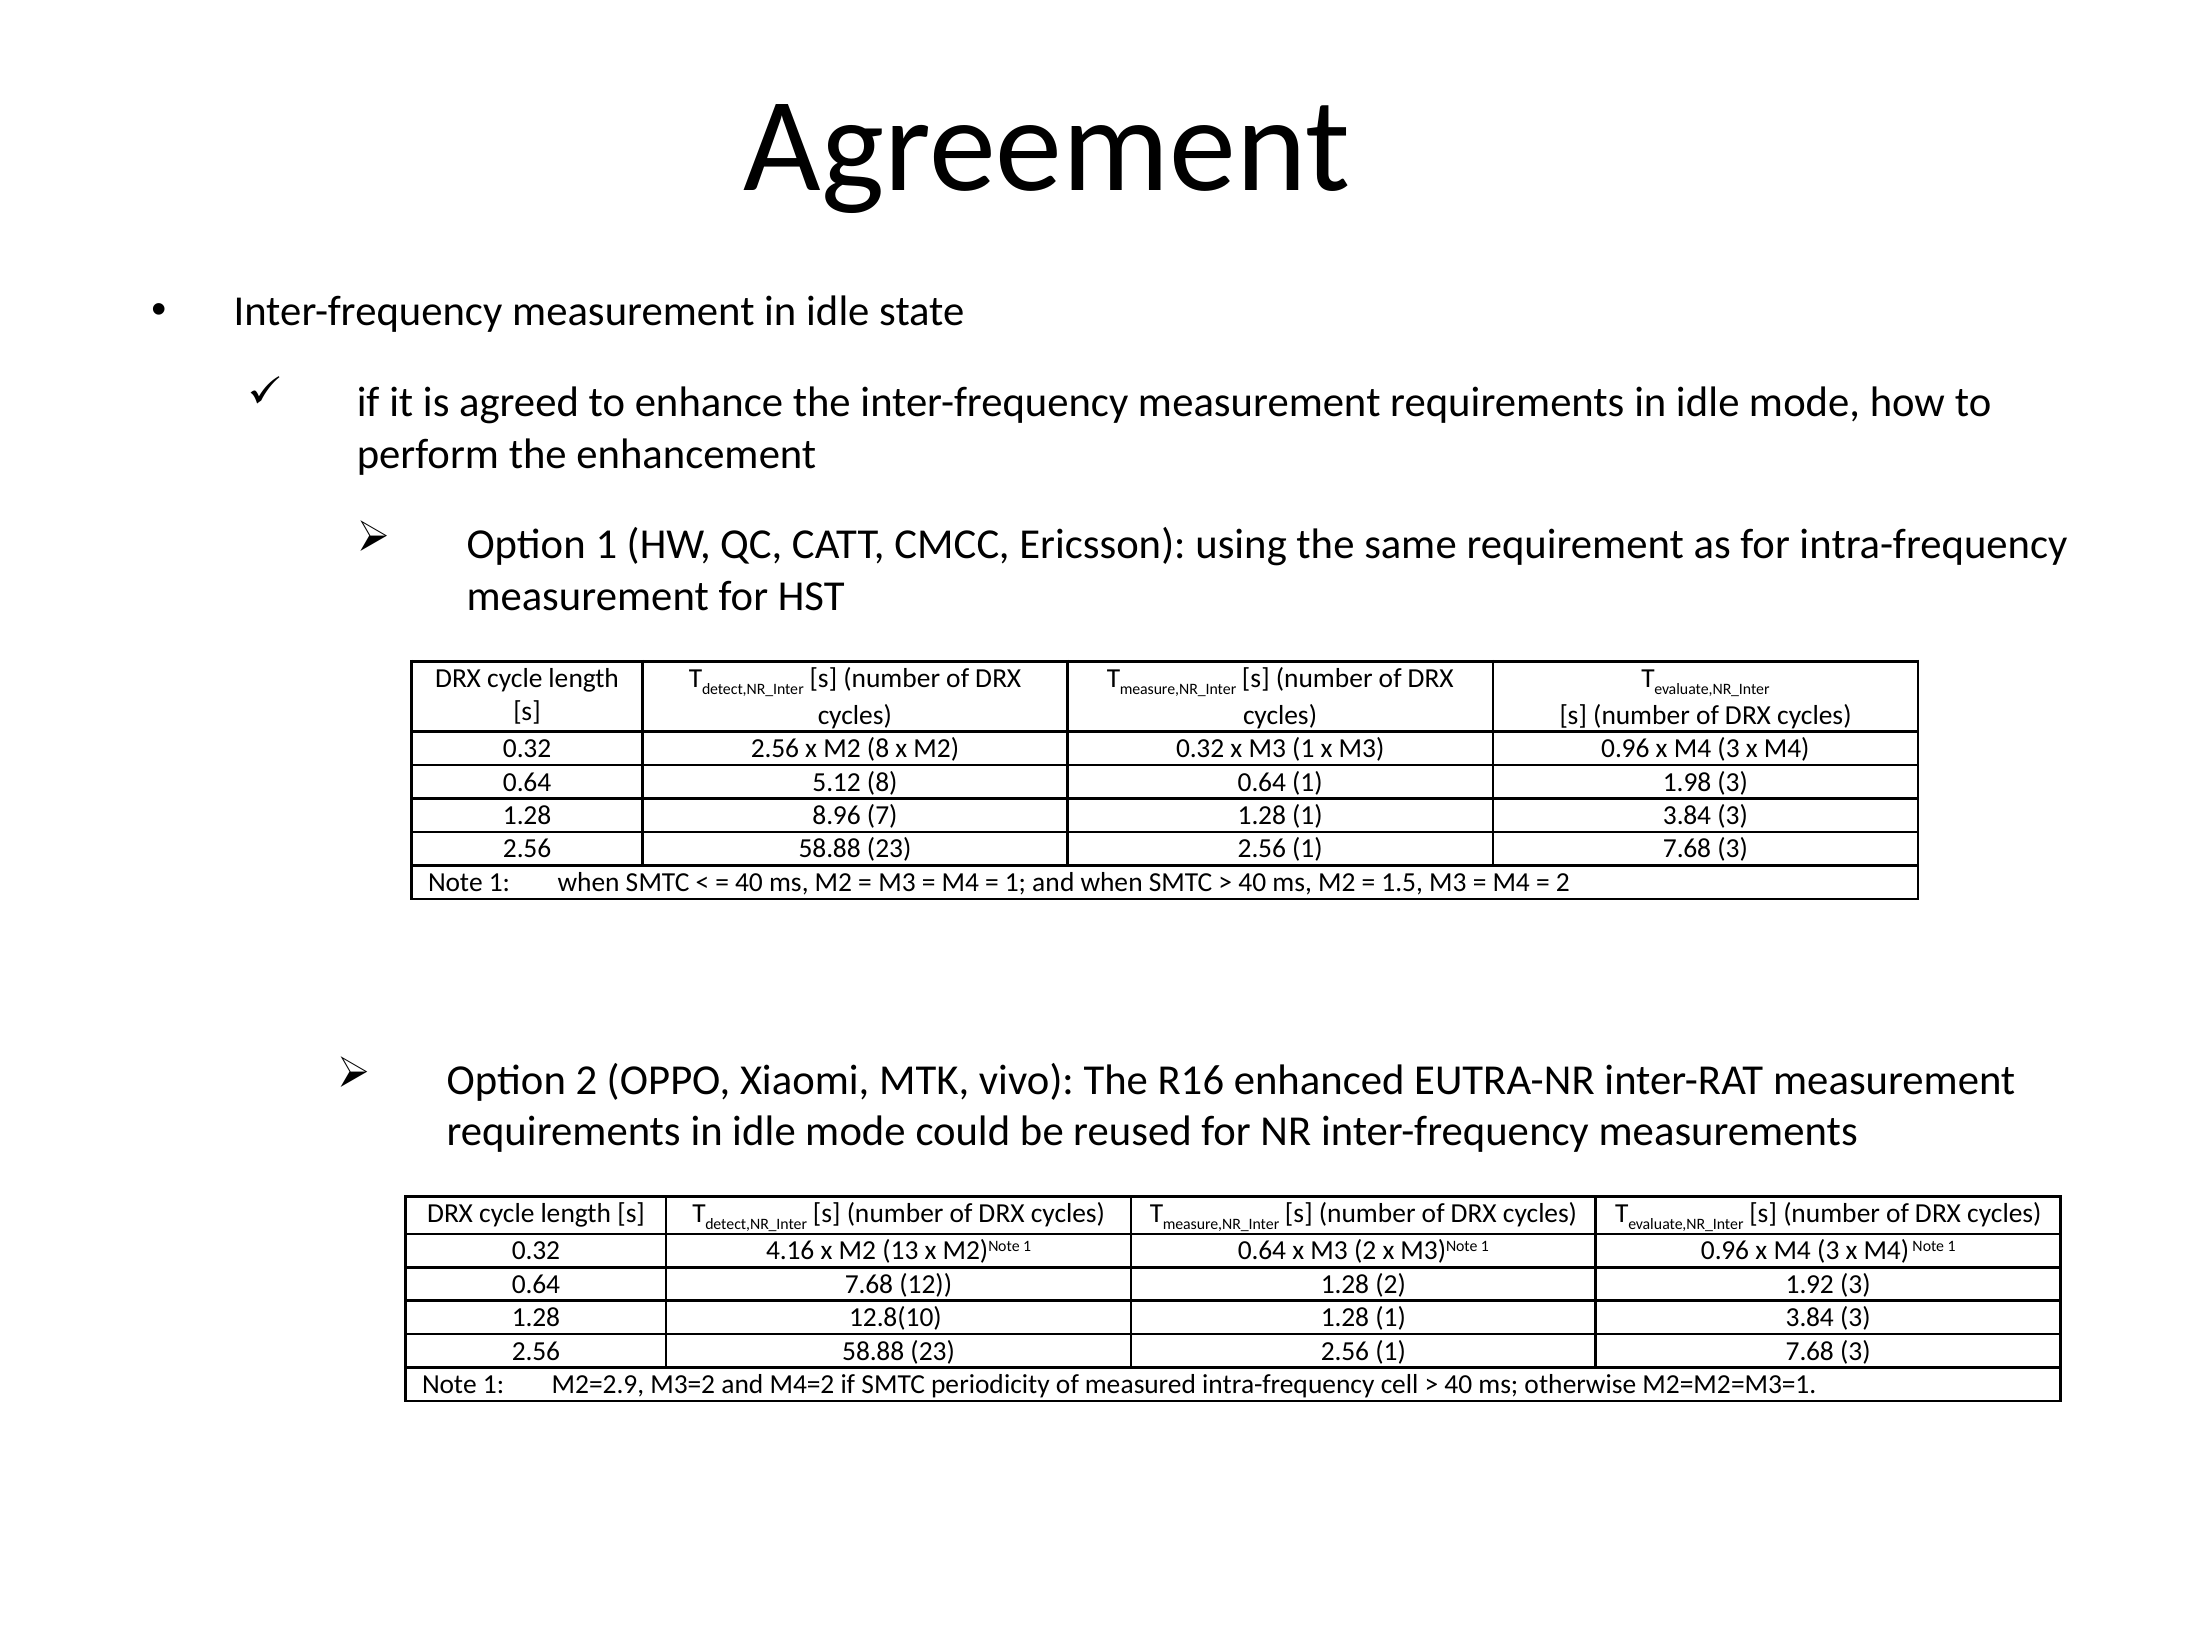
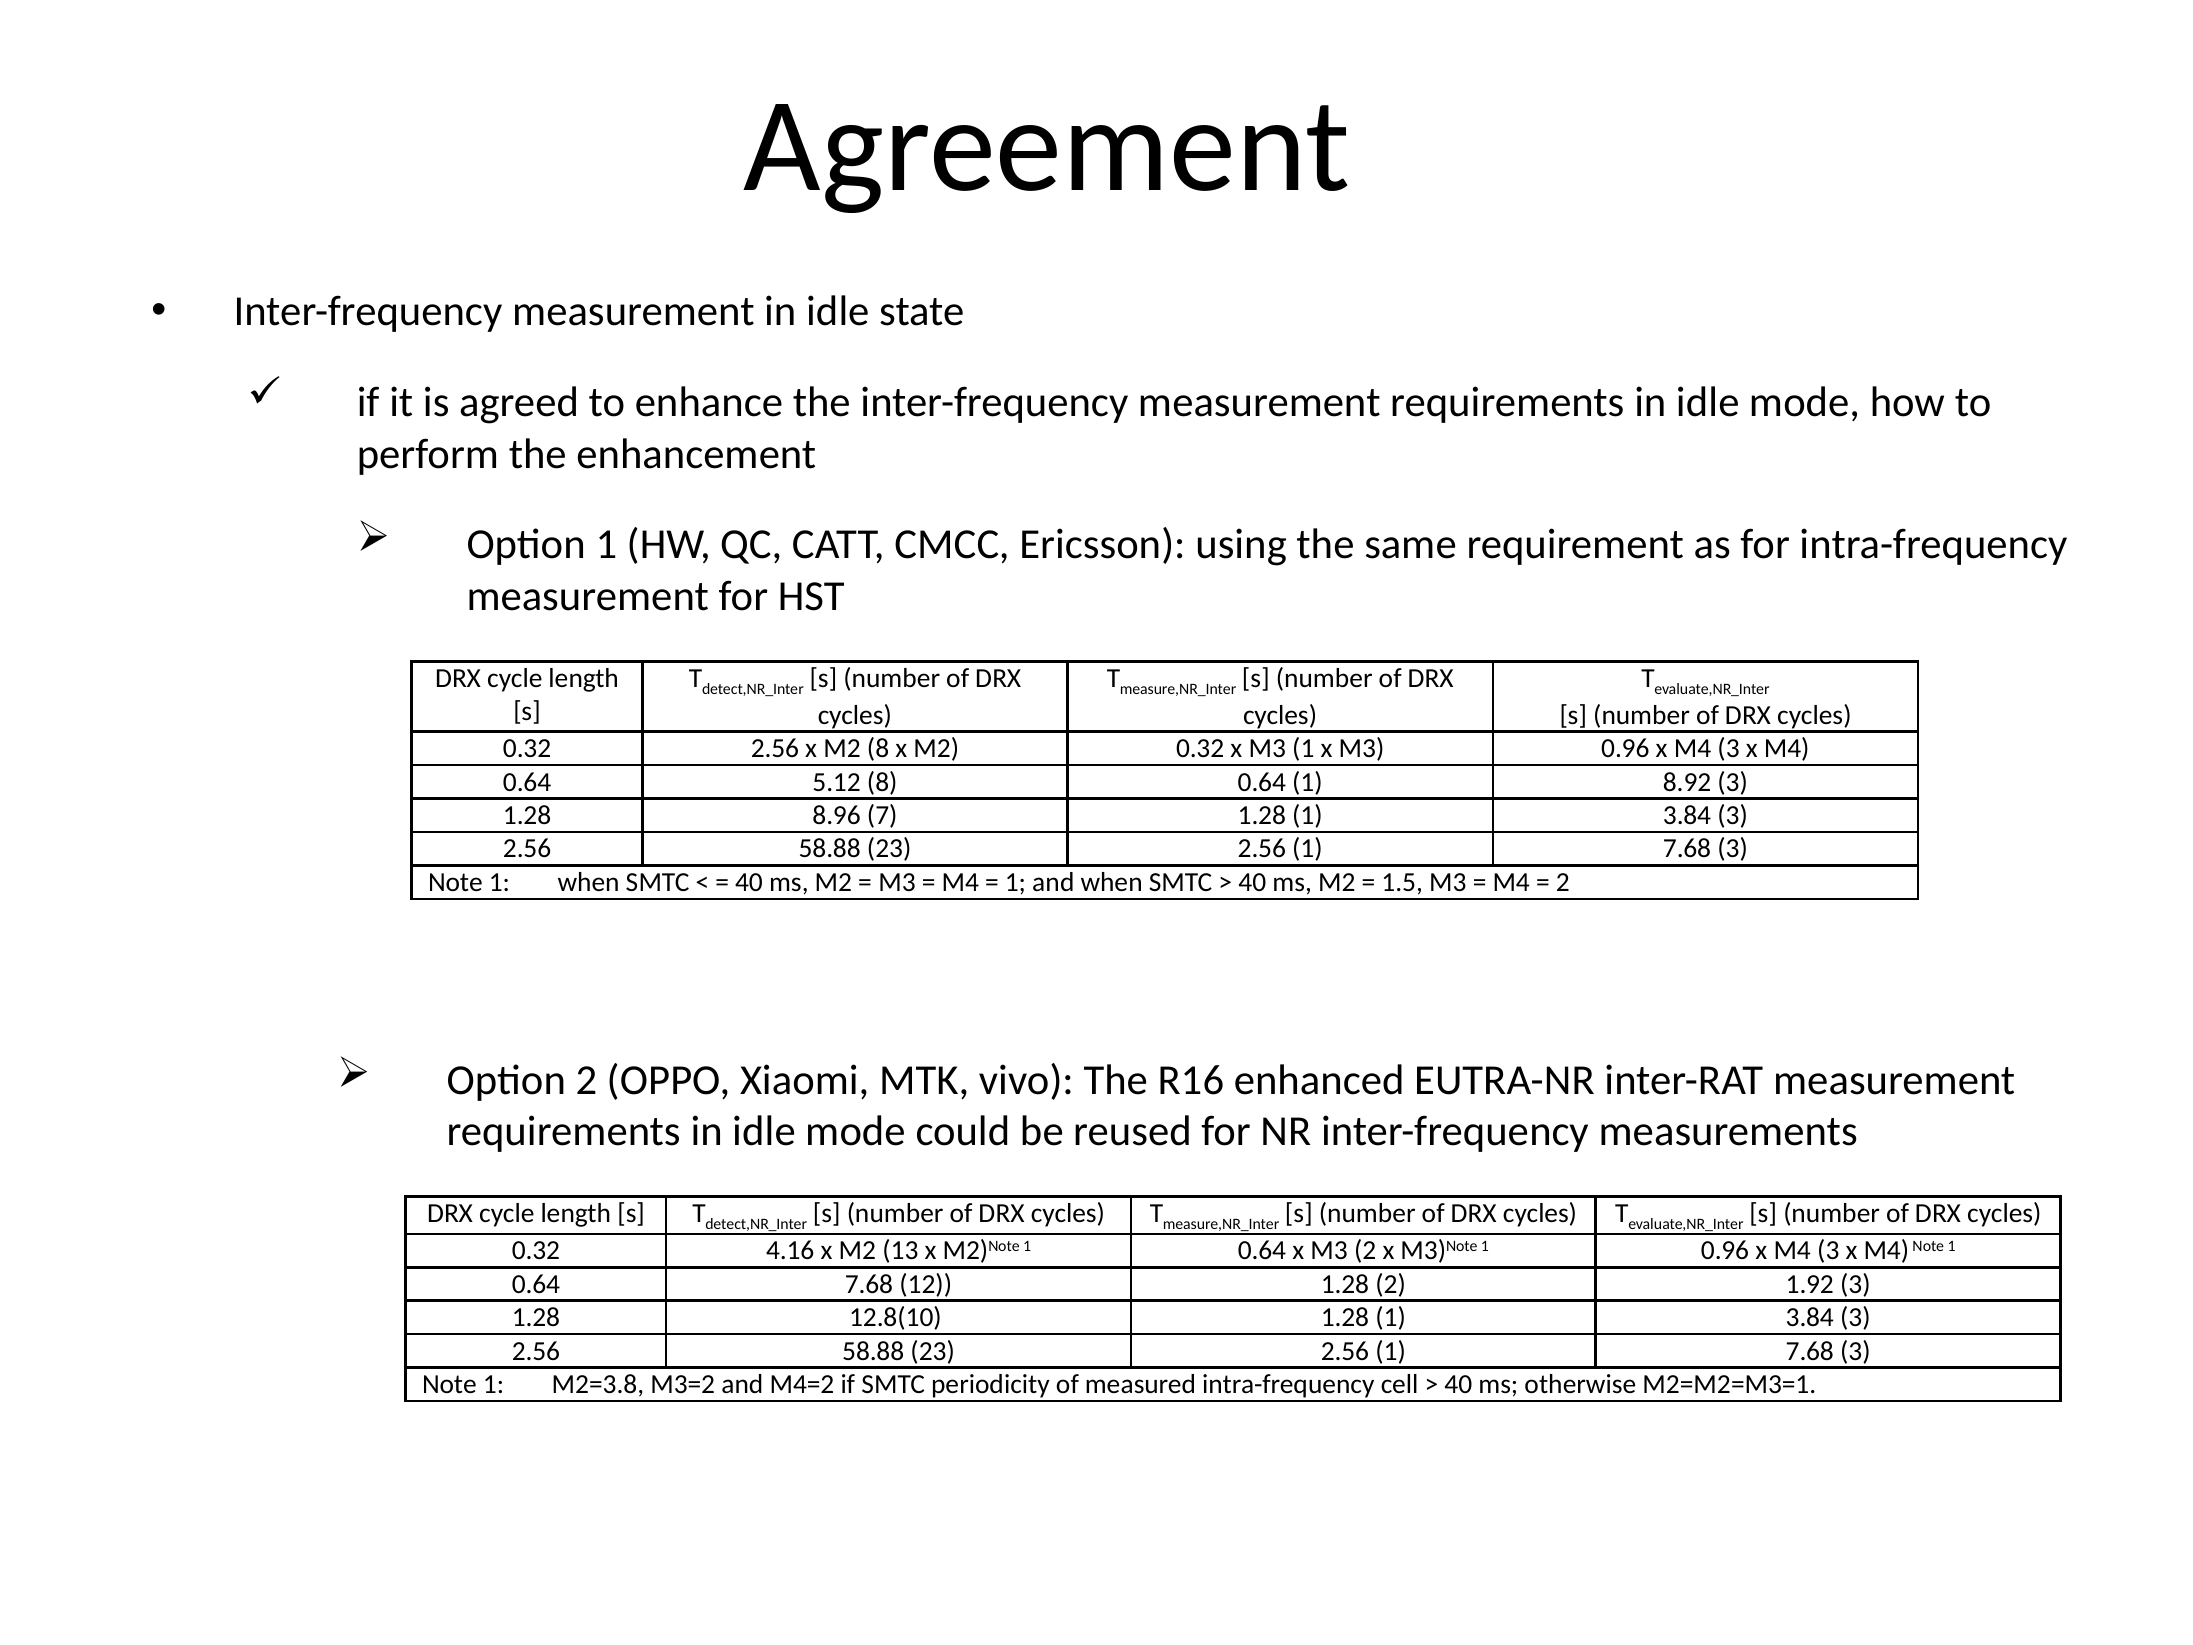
1.98: 1.98 -> 8.92 (1687, 782)
M2=2.9: M2=2.9 -> M2=3.8 (598, 1384)
